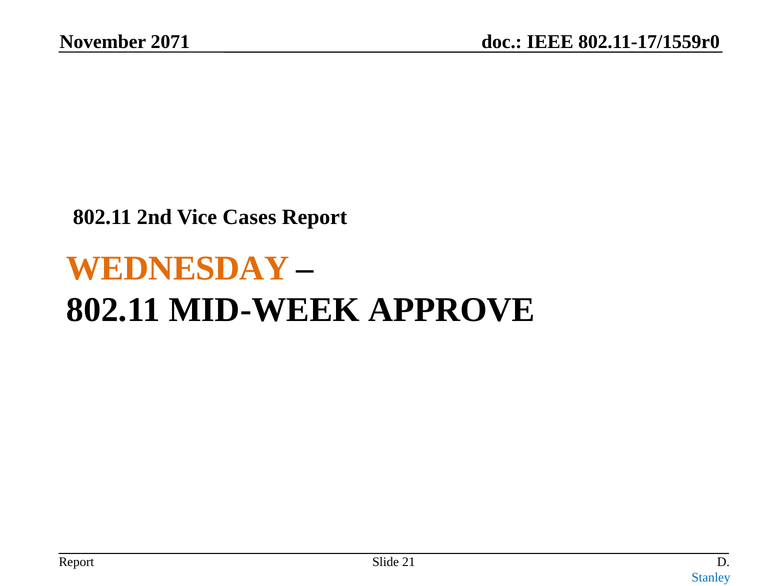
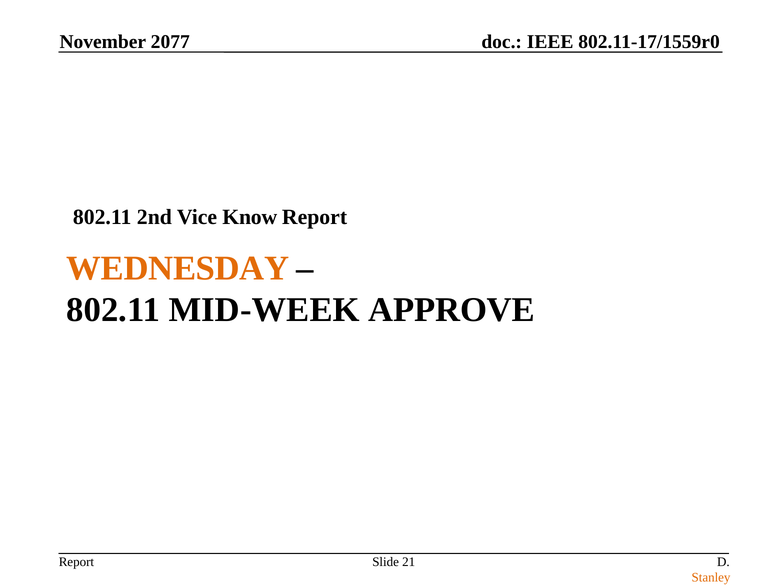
2071: 2071 -> 2077 (170, 42)
Cases: Cases -> Know (250, 217)
Stanley colour: blue -> orange (711, 577)
